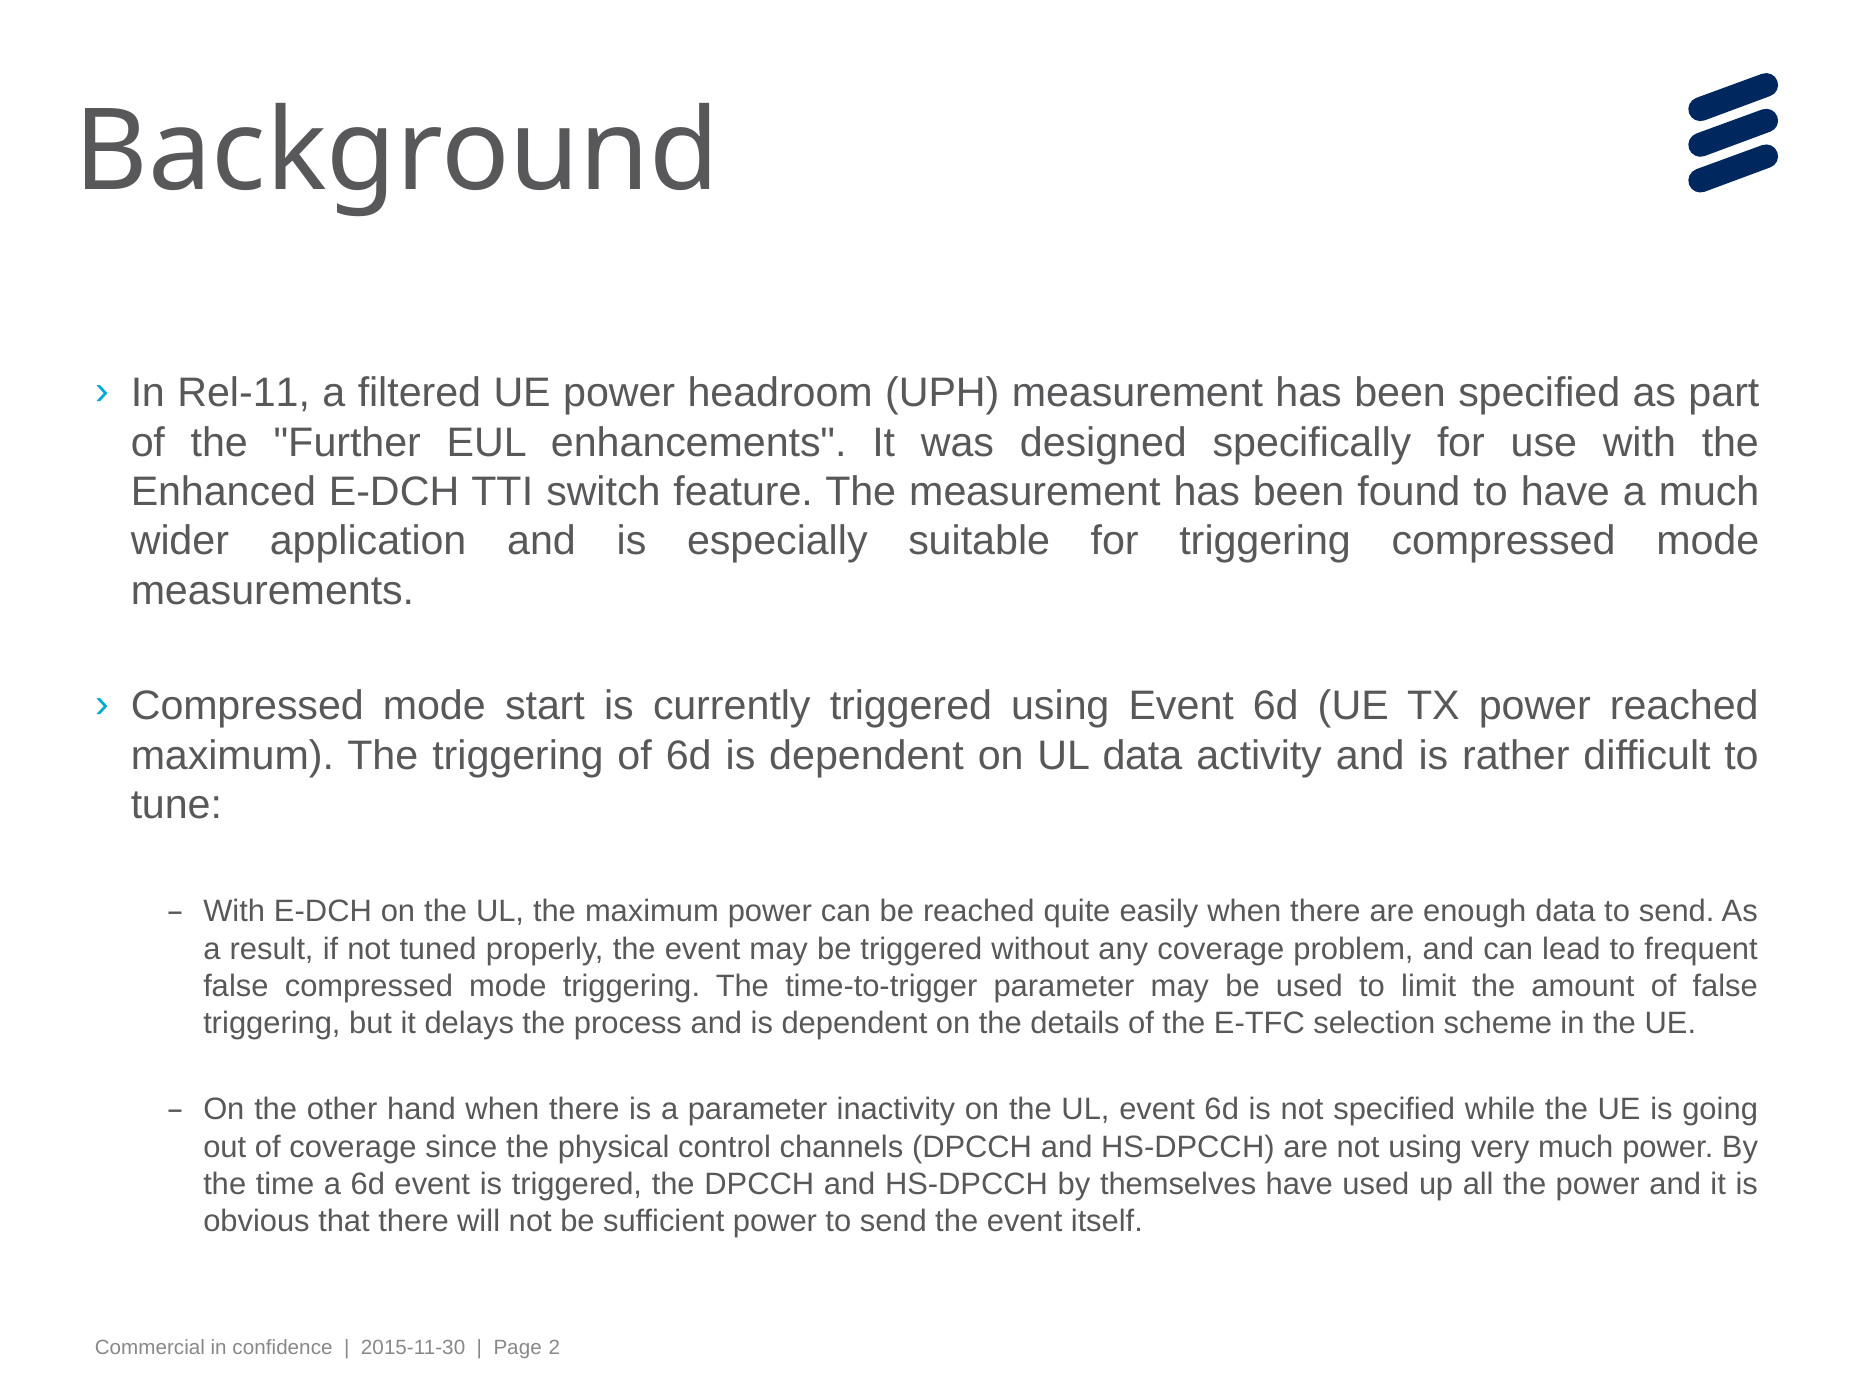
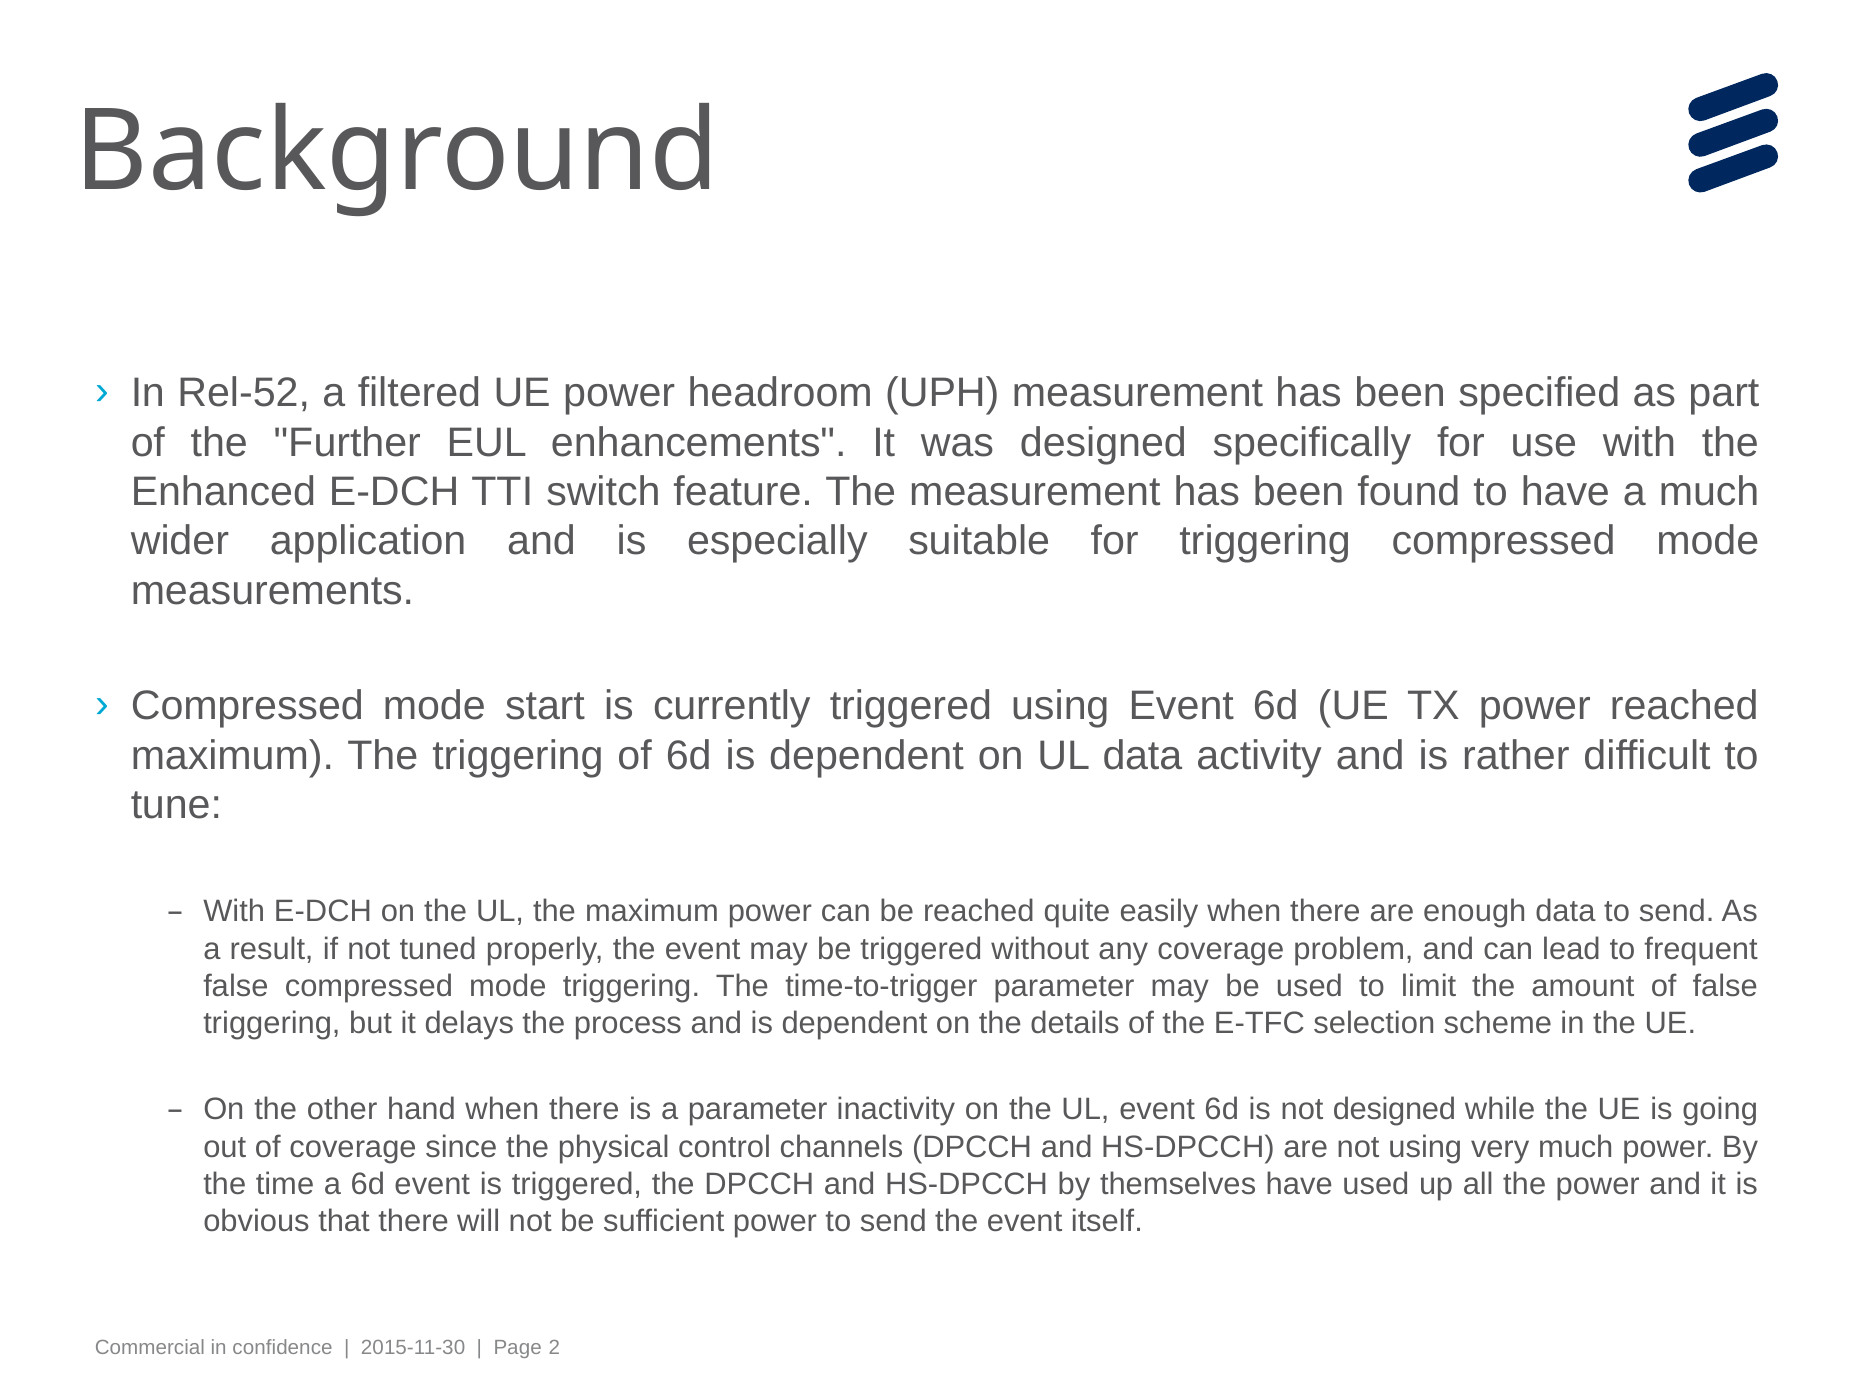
Rel-11: Rel-11 -> Rel-52 (244, 393)
not specified: specified -> designed (1394, 1110)
